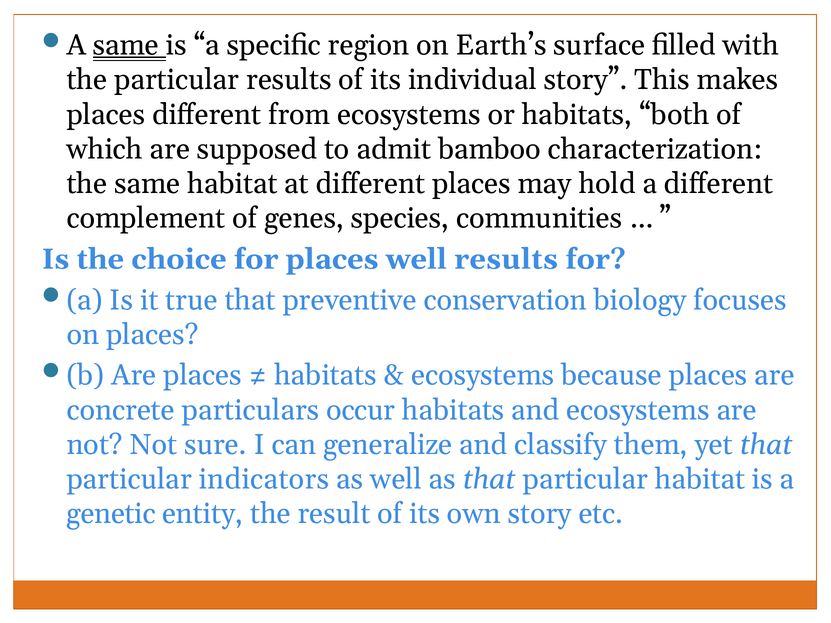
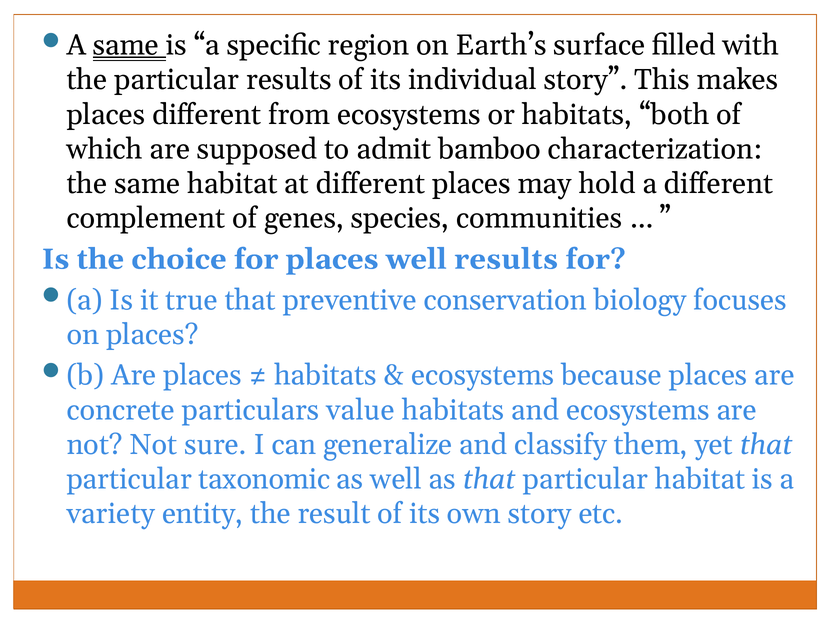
occur: occur -> value (360, 410)
indicators: indicators -> taxonomic (264, 479)
genetic: genetic -> variety (111, 514)
